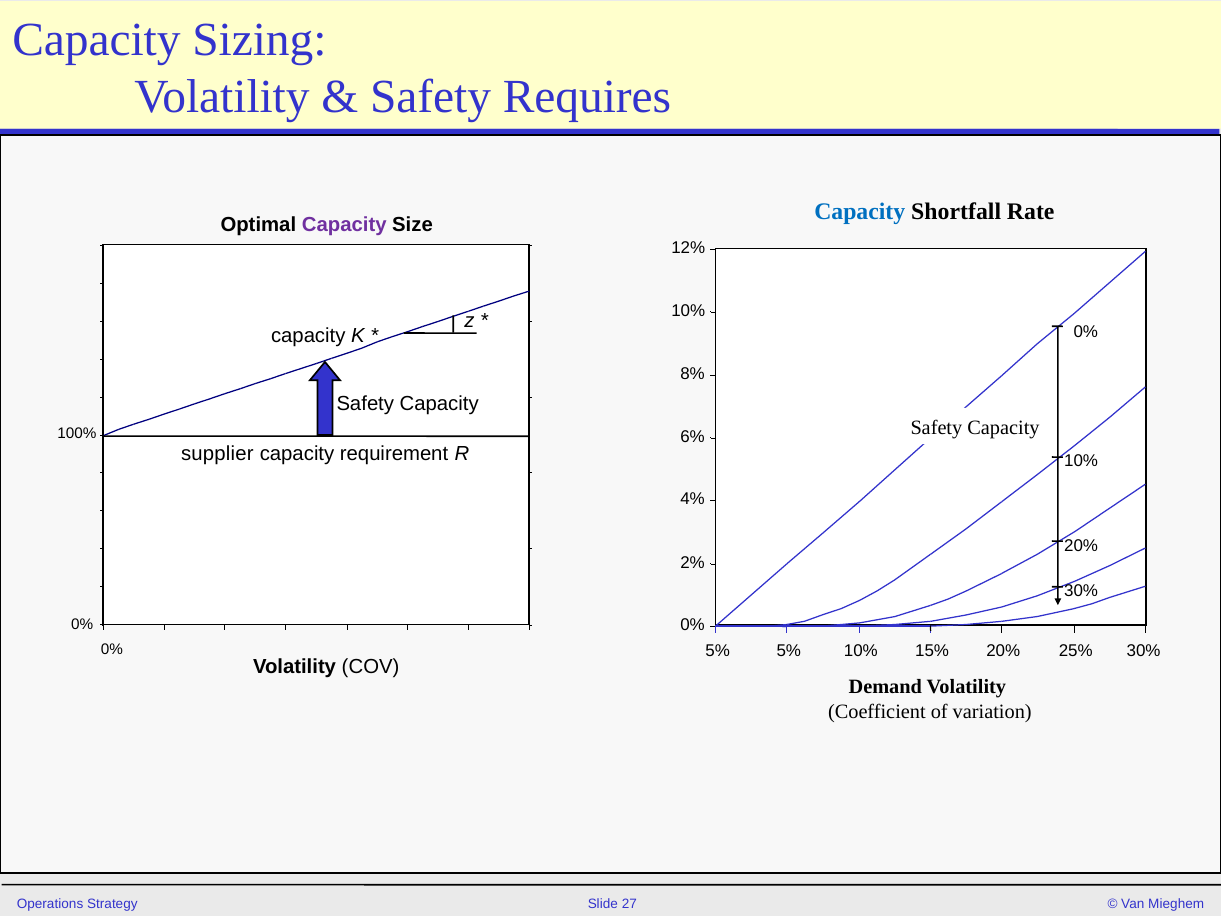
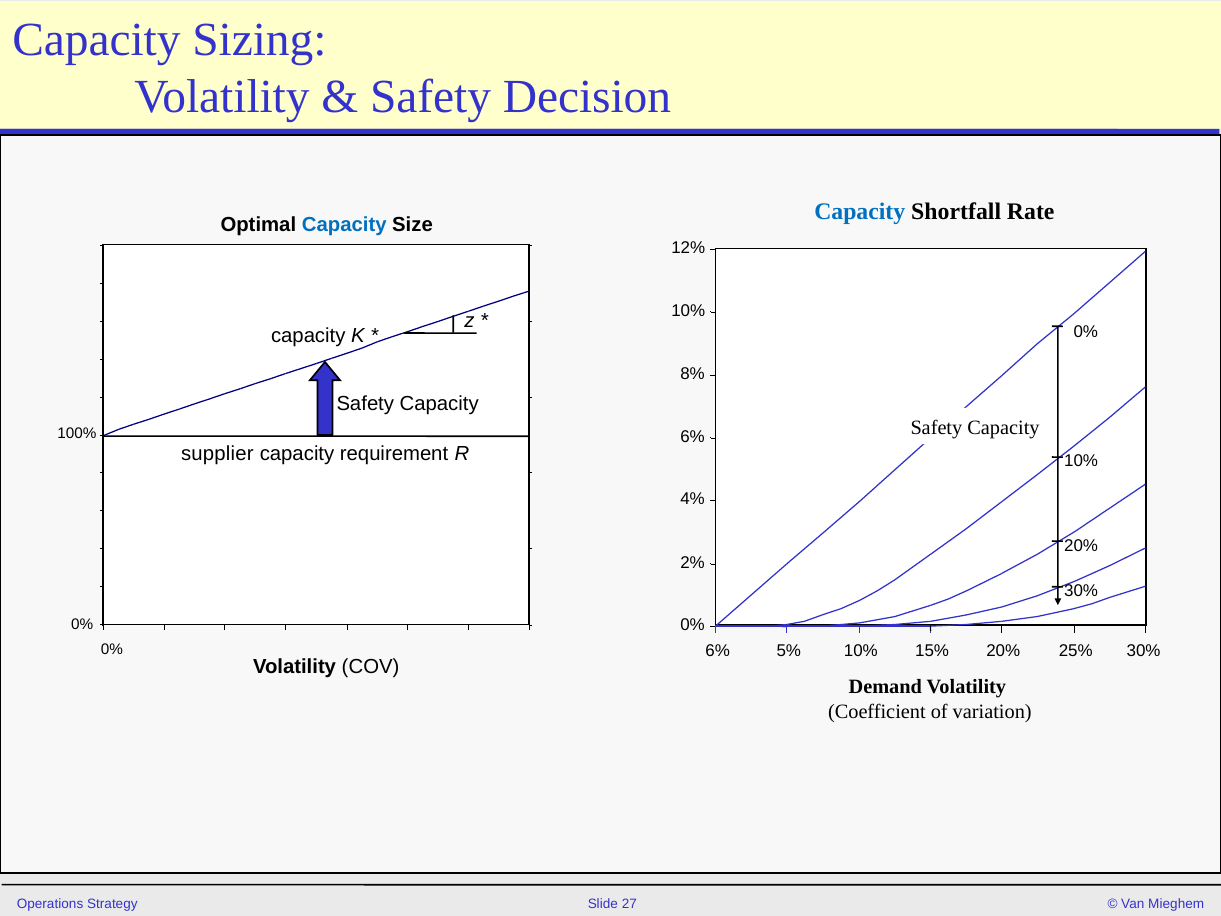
Requires: Requires -> Decision (587, 97)
Capacity colour: purple -> blue (344, 225)
5%: 5% -> 6% (718, 651)
